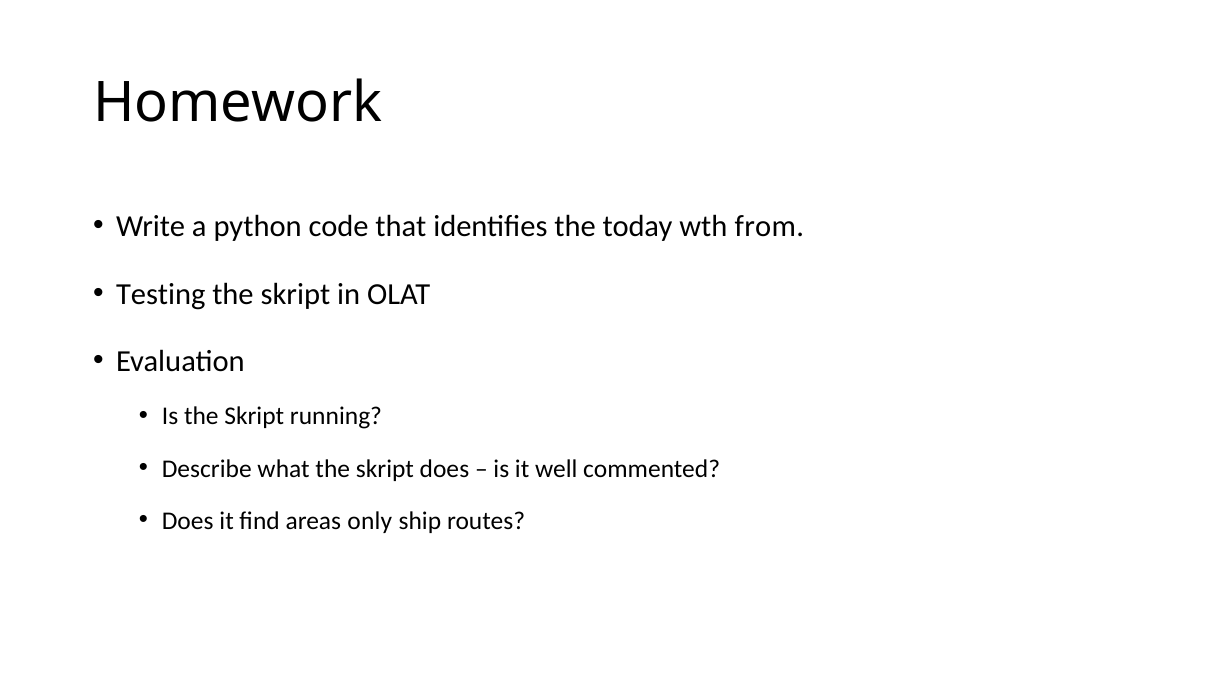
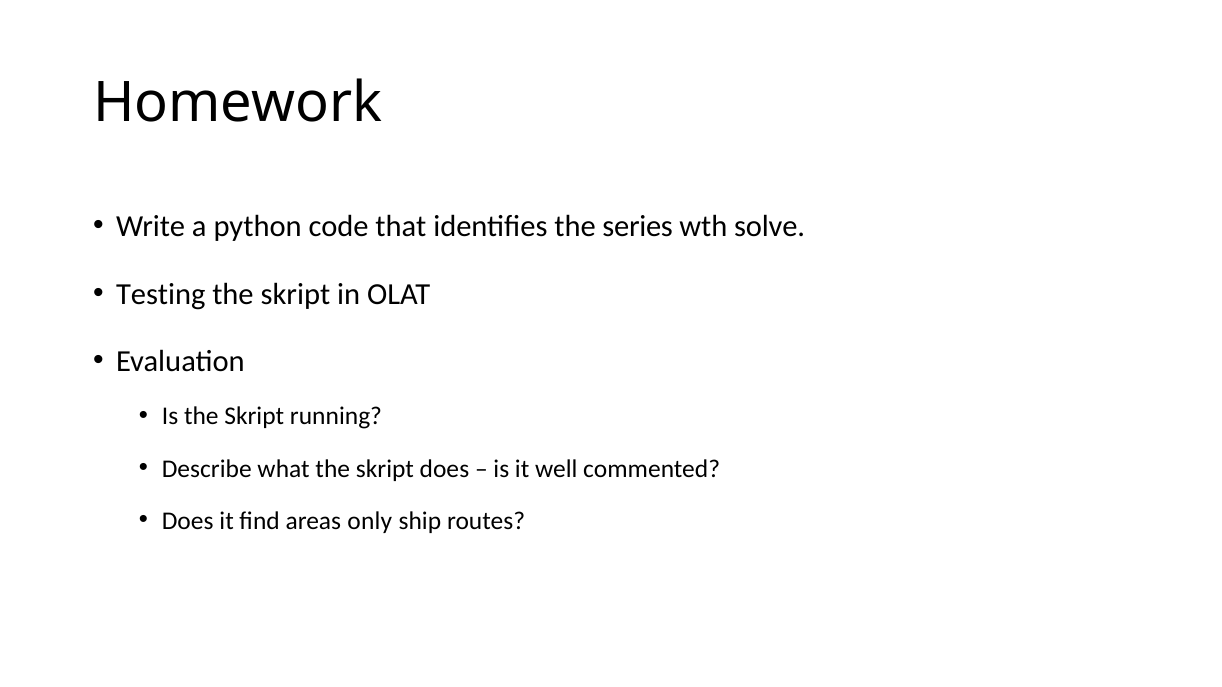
today: today -> series (638, 226)
from: from -> solve (770, 226)
